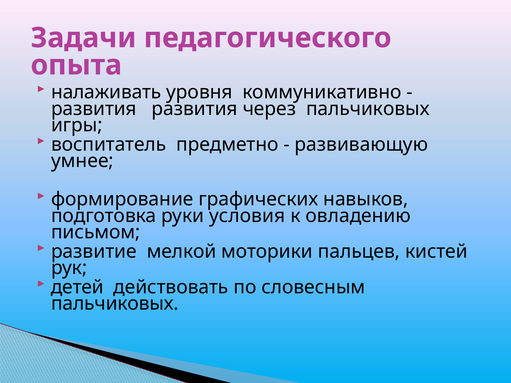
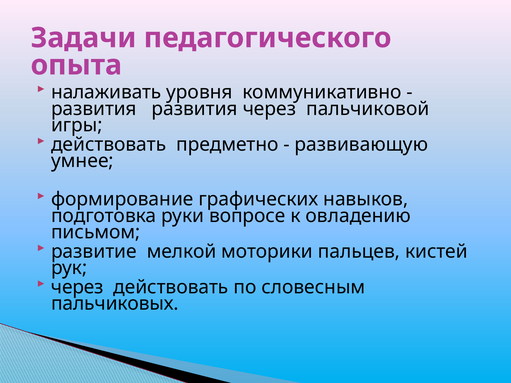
через пальчиковых: пальчиковых -> пальчиковой (368, 109)
воспитатель: воспитатель -> действовать (109, 145)
условия: условия -> вопросе (247, 216)
детей: детей -> через (77, 287)
